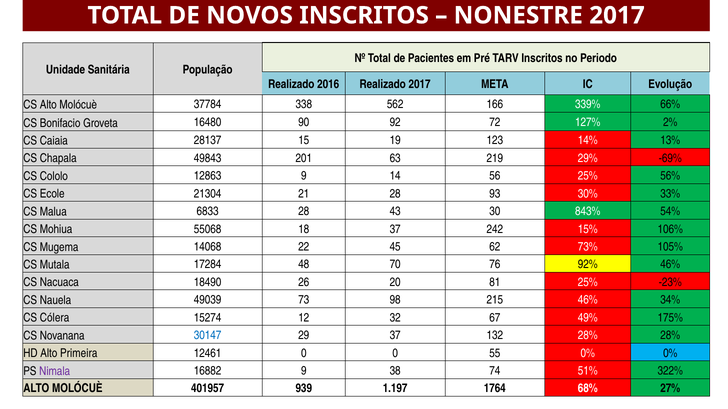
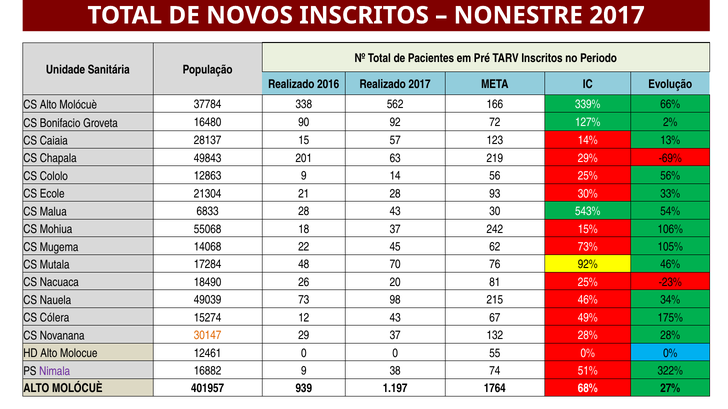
19: 19 -> 57 (395, 141)
843%: 843% -> 543% (588, 212)
12 32: 32 -> 43 (395, 318)
30147 colour: blue -> orange (208, 336)
Primeira: Primeira -> Molocue (79, 353)
